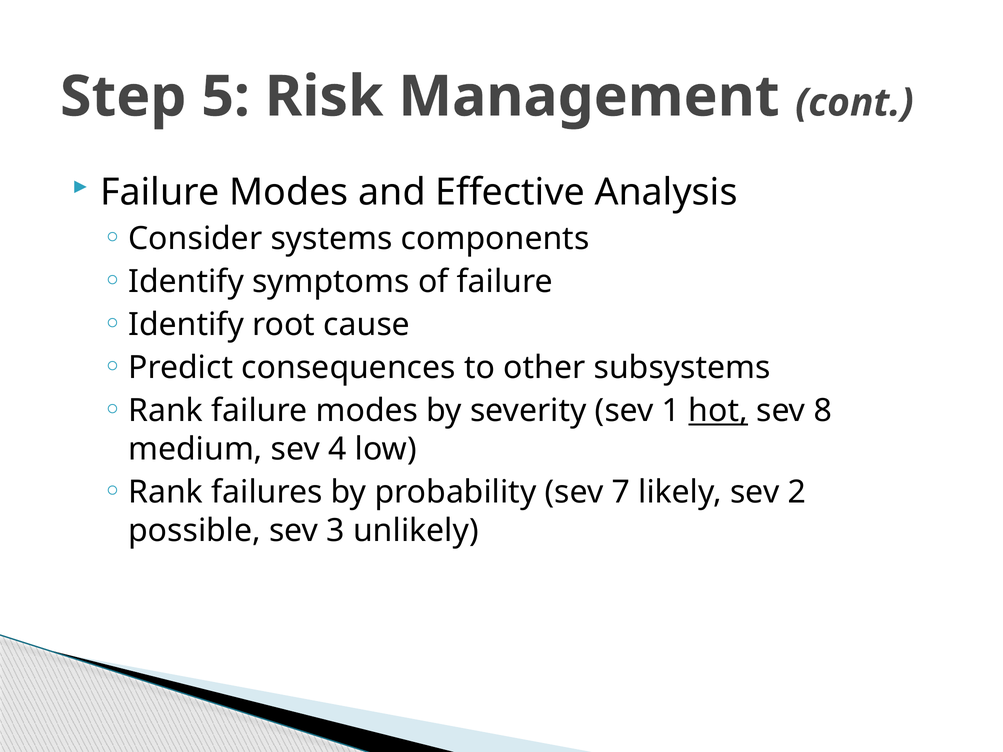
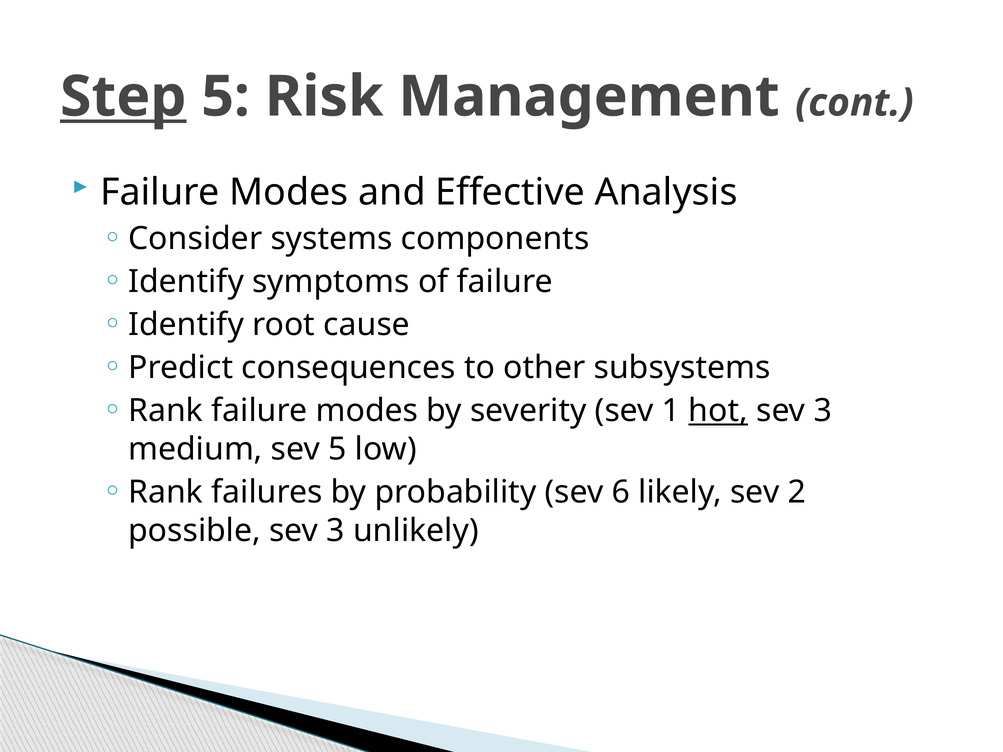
Step underline: none -> present (123, 97)
8: 8 -> 3 (823, 411)
sev 4: 4 -> 5 (337, 449)
7: 7 -> 6 (621, 492)
